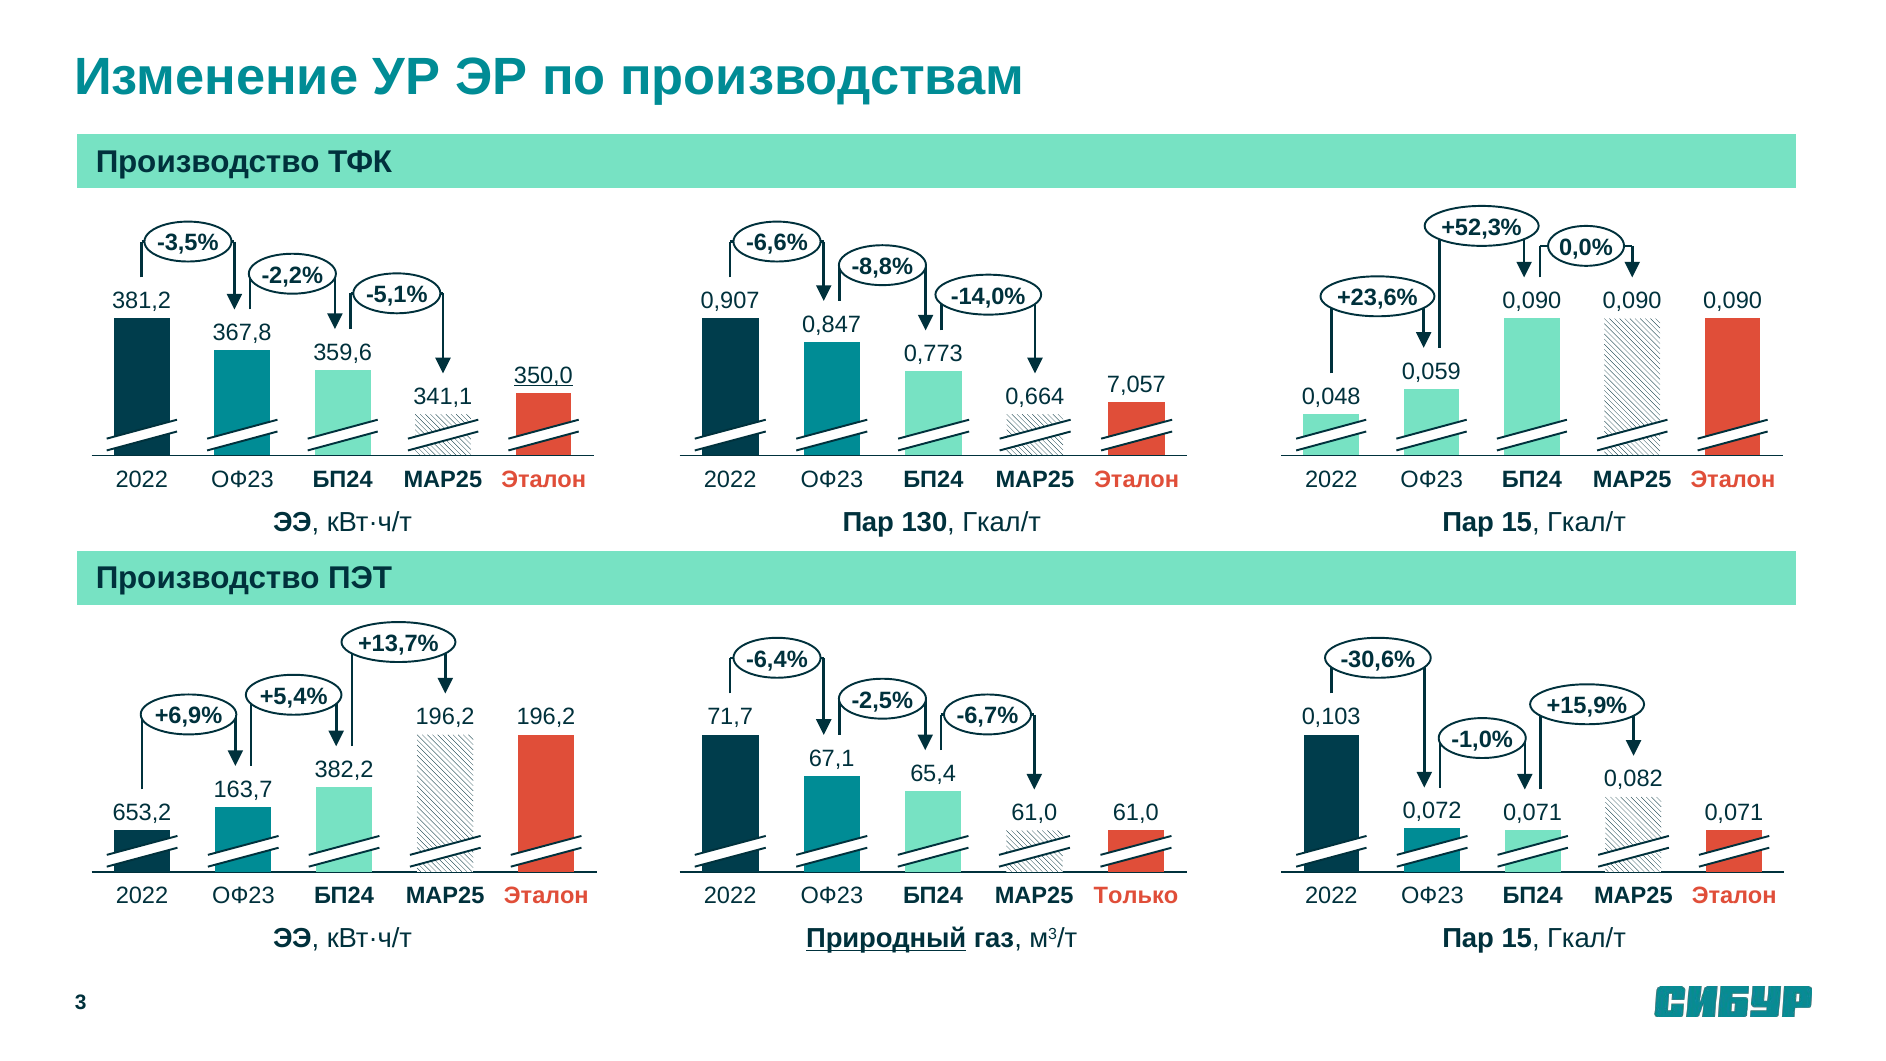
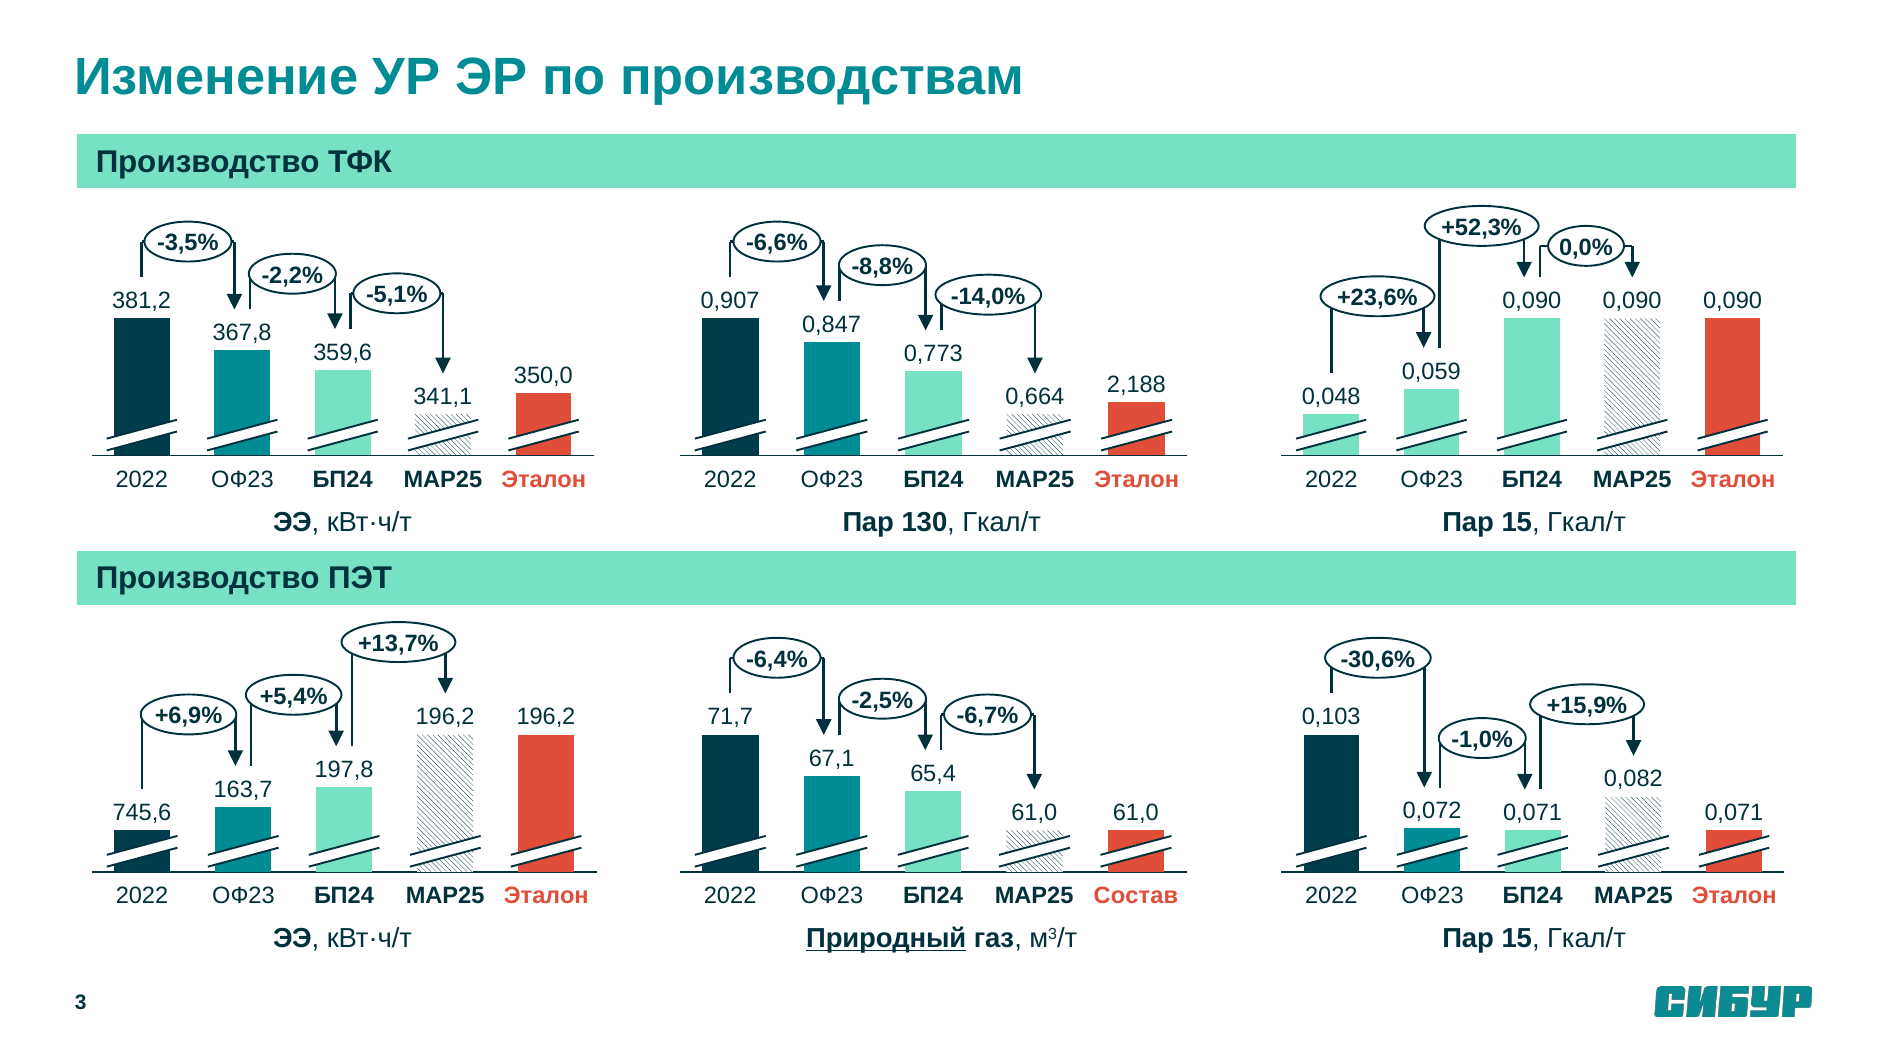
350,0 underline: present -> none (543, 375)
7,057: 7,057 -> 2,188 (1136, 385)
382,2: 382,2 -> 197,8 (344, 770)
653,2: 653,2 -> 745,6 (142, 813)
Только: Только -> Состав (1136, 896)
